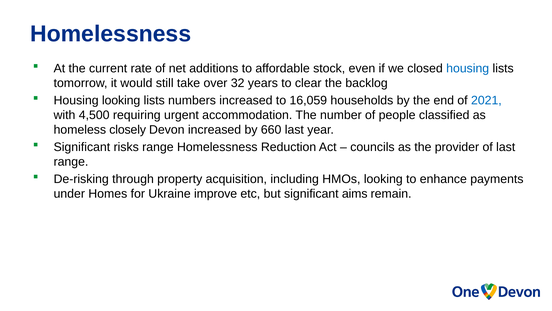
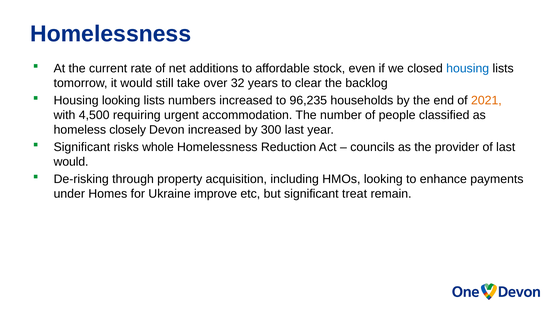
16,059: 16,059 -> 96,235 (308, 100)
2021 colour: blue -> orange (486, 100)
660: 660 -> 300 (271, 130)
risks range: range -> whole (158, 147)
range: range -> would (71, 161)
aims: aims -> treat (355, 193)
